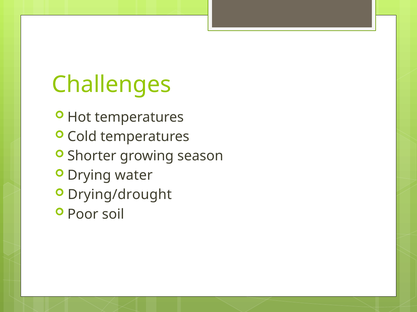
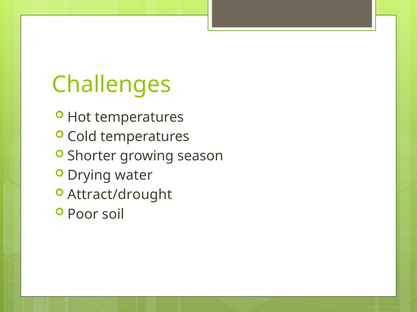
Drying/drought: Drying/drought -> Attract/drought (120, 195)
